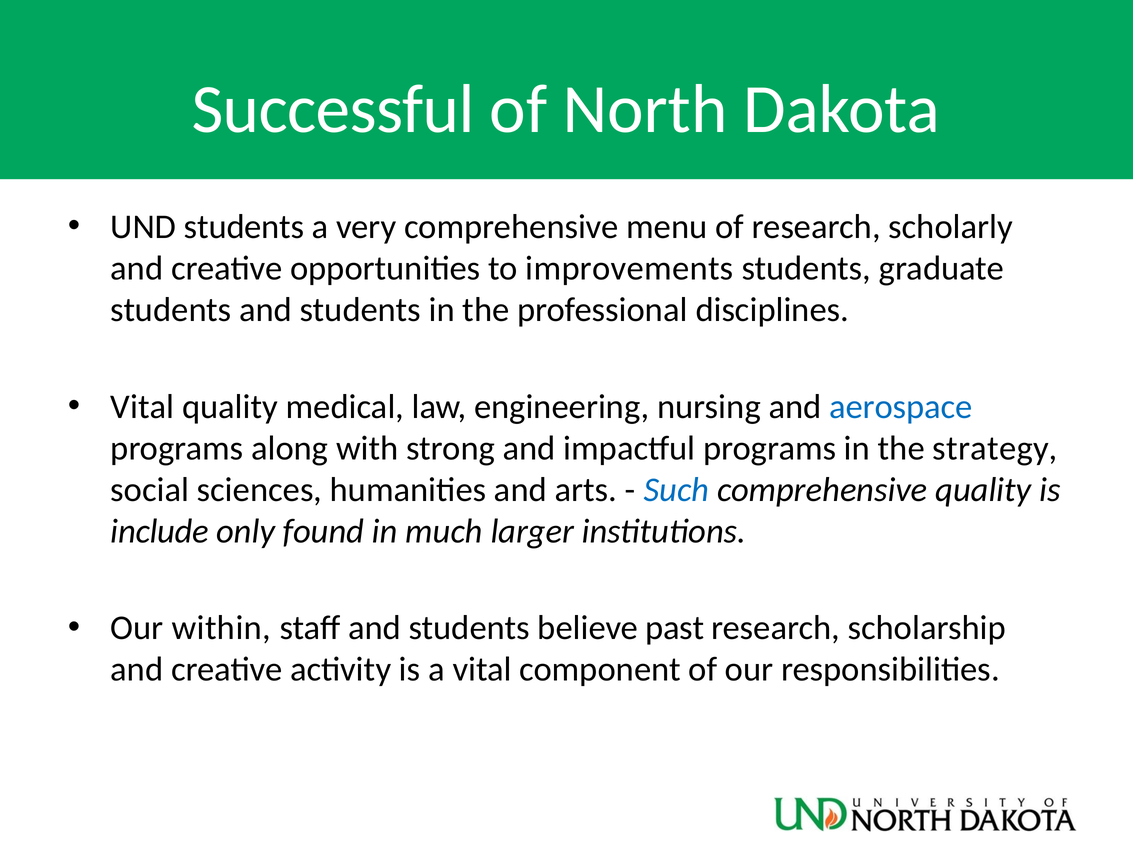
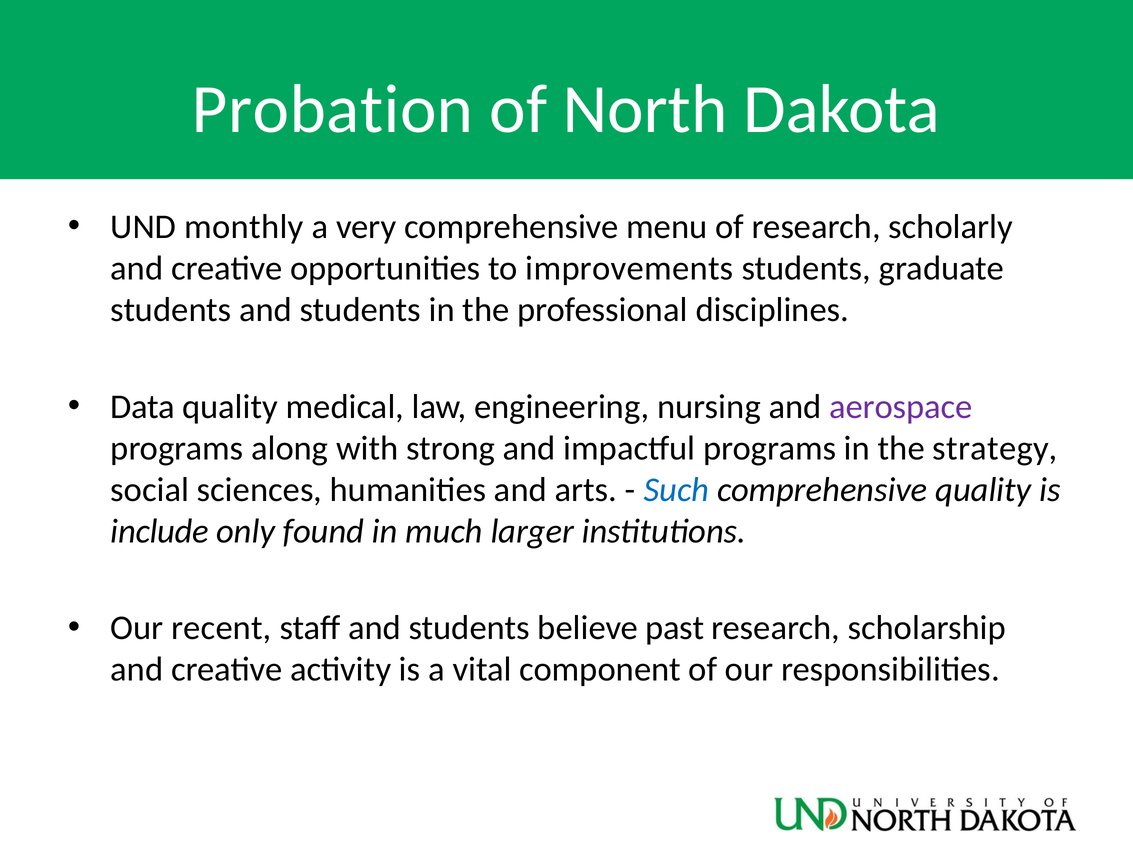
Successful: Successful -> Probation (333, 110)
UND students: students -> monthly (244, 227)
Vital: Vital -> Data (143, 407)
aerospace colour: blue -> purple (901, 407)
within: within -> recent (221, 629)
